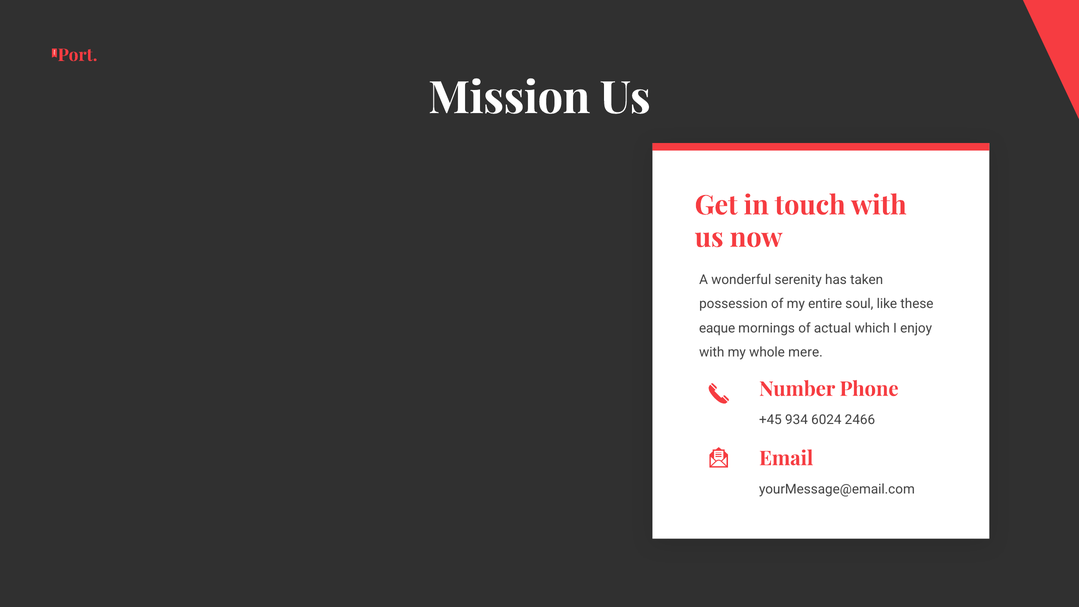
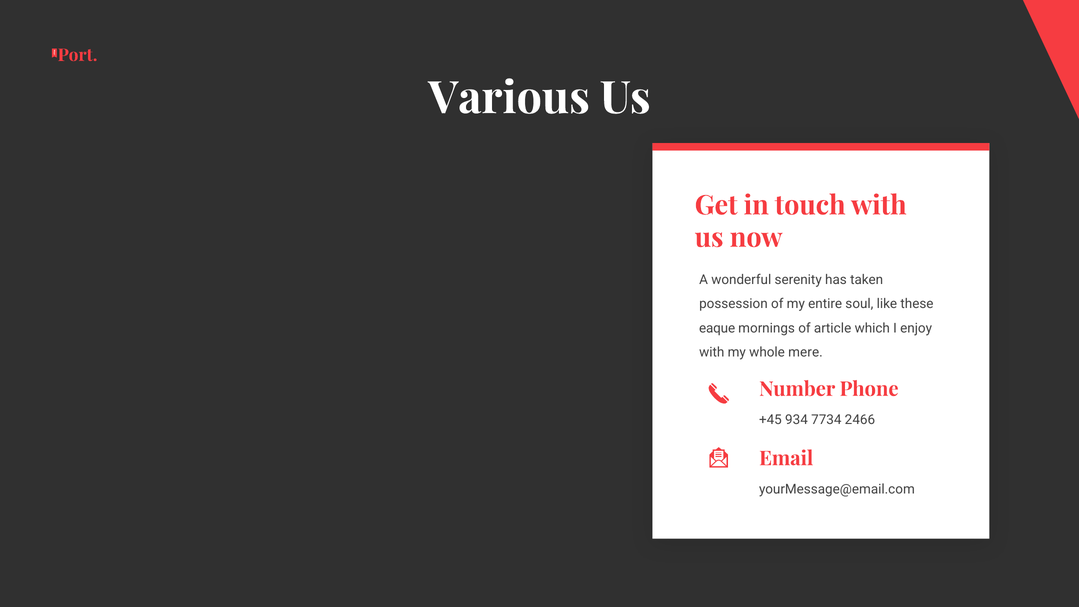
Mission: Mission -> Various (509, 98)
actual: actual -> article (833, 328)
6024: 6024 -> 7734 (826, 420)
